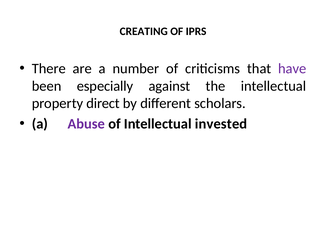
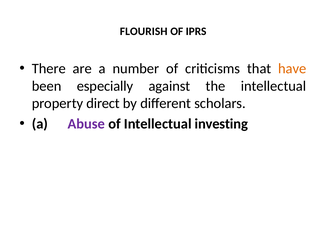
CREATING: CREATING -> FLOURISH (144, 31)
have colour: purple -> orange (292, 68)
invested: invested -> investing (221, 124)
